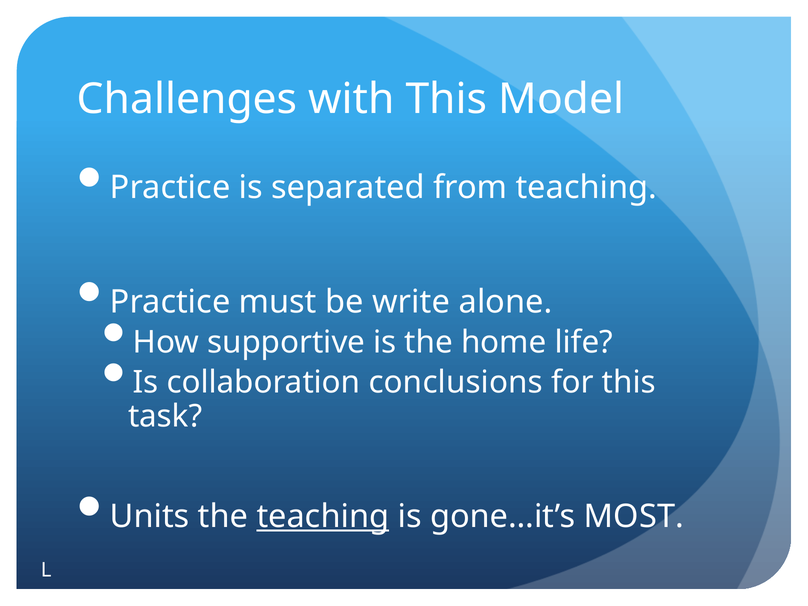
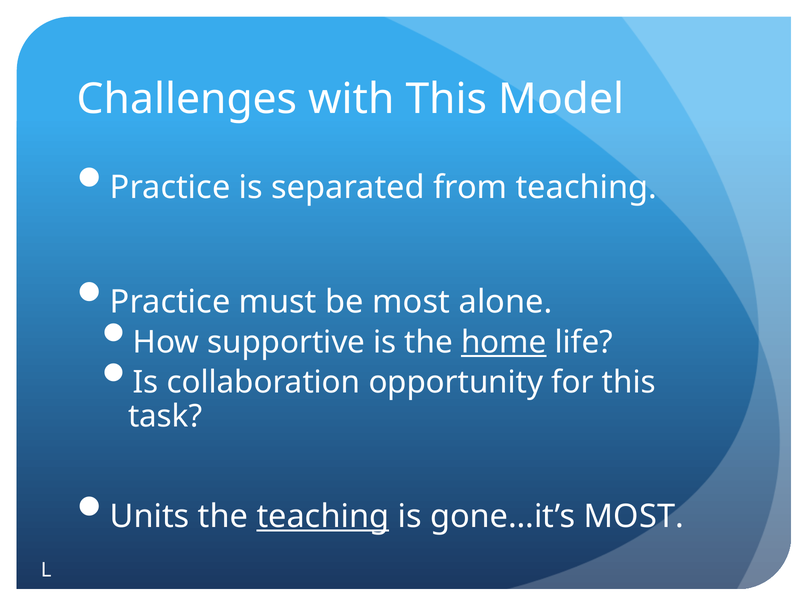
be write: write -> most (411, 302)
home underline: none -> present (504, 343)
conclusions: conclusions -> opportunity (456, 382)
